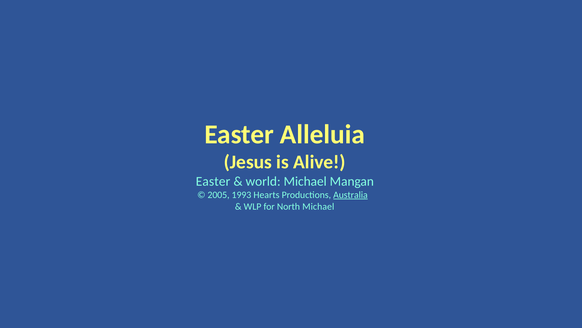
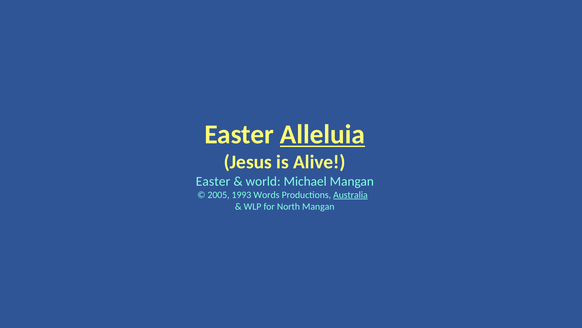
Alleluia underline: none -> present (323, 134)
Hearts: Hearts -> Words (266, 195)
North Michael: Michael -> Mangan (318, 206)
